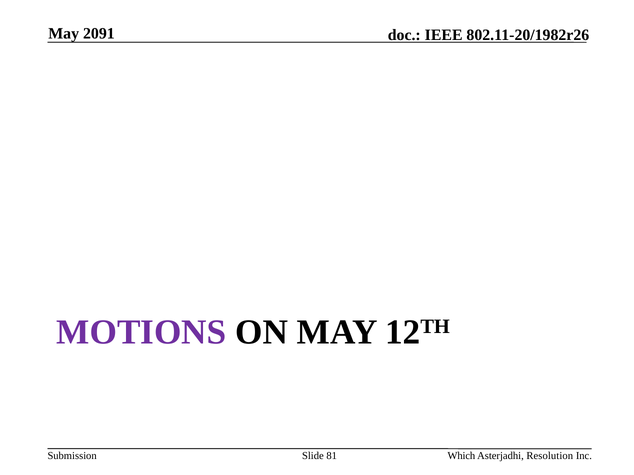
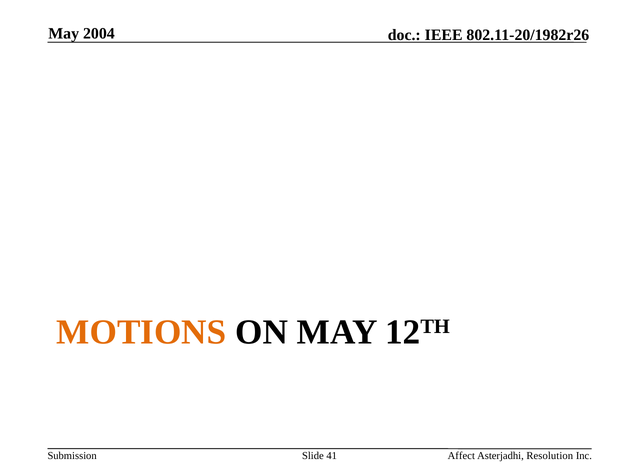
2091: 2091 -> 2004 (99, 34)
MOTIONS colour: purple -> orange (141, 332)
81: 81 -> 41 (332, 456)
Which: Which -> Affect (461, 456)
